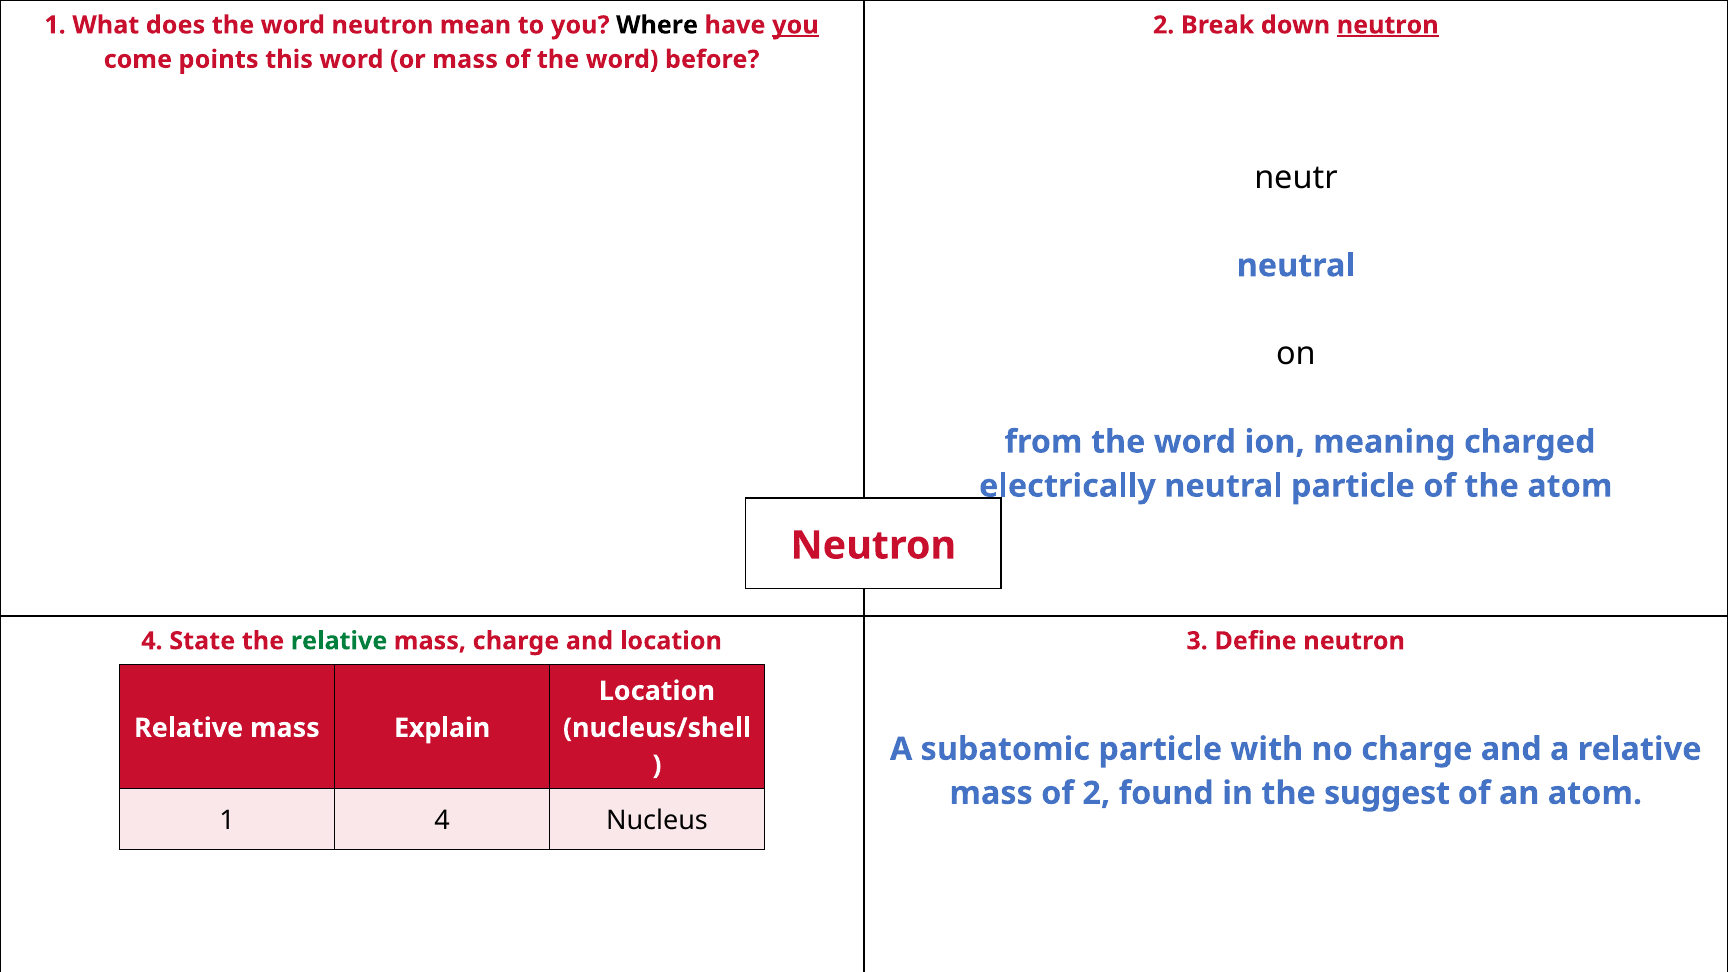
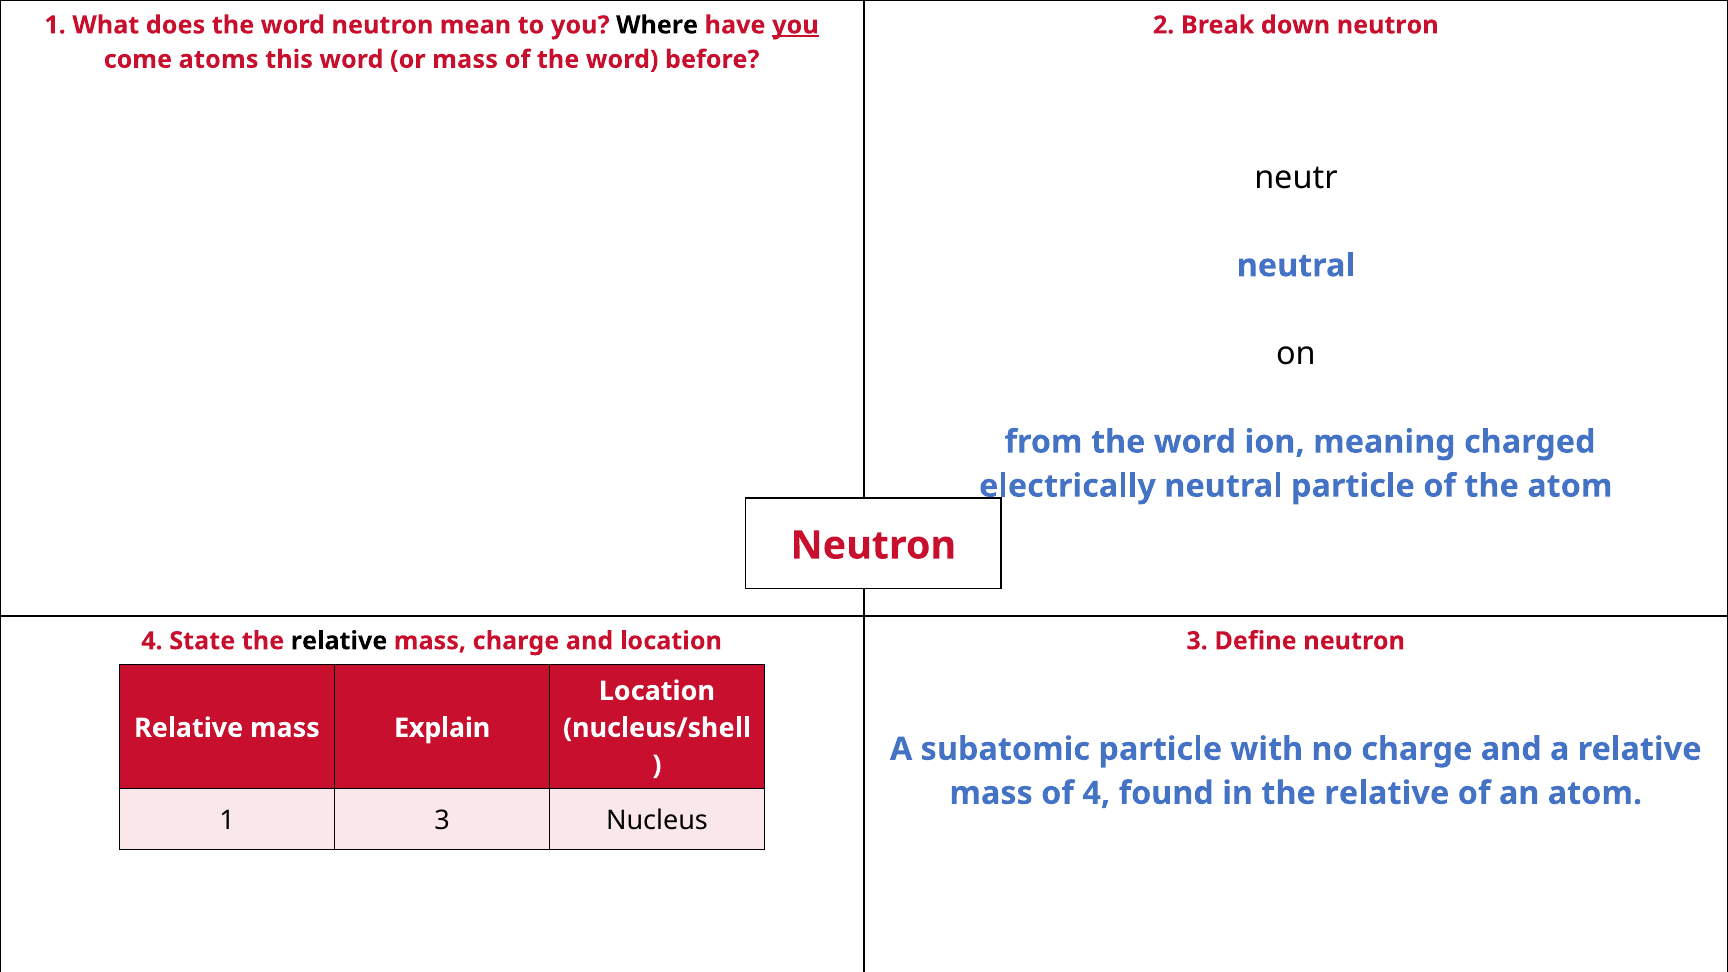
neutron underline: present -> none (1388, 25)
points: points -> atoms (219, 59)
relative colour: green -> black (339, 641)
of 2: 2 -> 4 (1096, 793)
in the suggest: suggest -> relative (1387, 793)
1 4: 4 -> 3 (442, 821)
